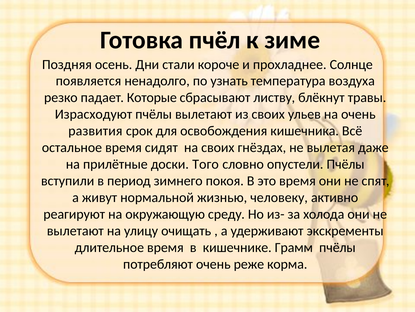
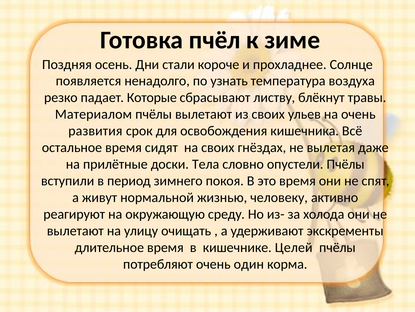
Израсходуют: Израсходуют -> Материалом (93, 114)
Того: Того -> Тела (206, 164)
Грамм: Грамм -> Целей (294, 247)
реже: реже -> один (249, 263)
